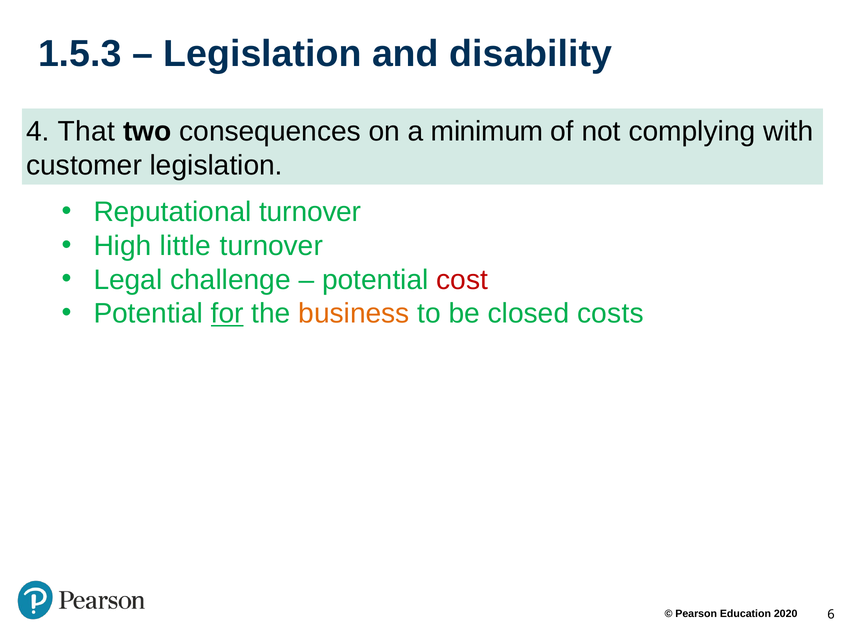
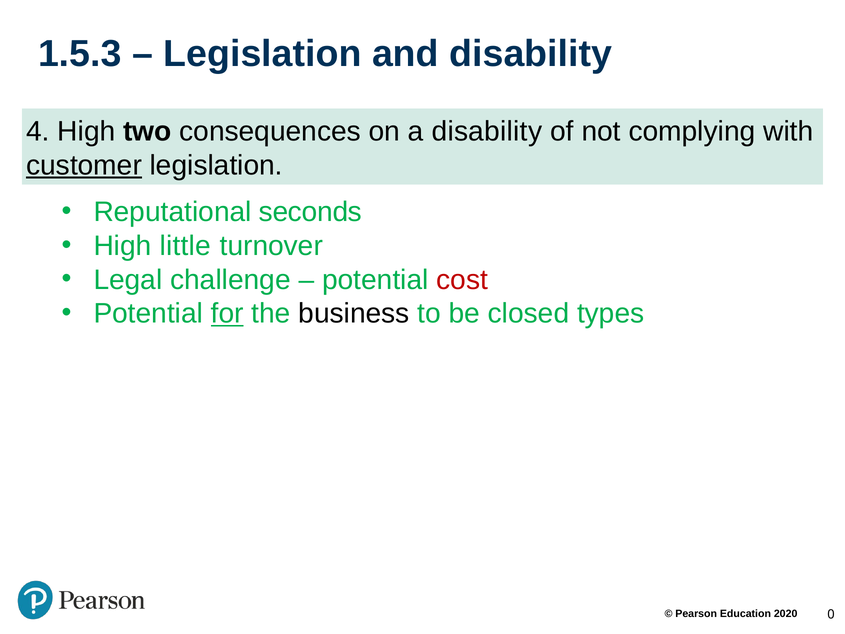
4 That: That -> High (86, 132)
a minimum: minimum -> disability (487, 132)
customer underline: none -> present (84, 165)
Reputational turnover: turnover -> seconds (310, 212)
business colour: orange -> black (354, 313)
costs: costs -> types (611, 313)
6: 6 -> 0 (831, 614)
